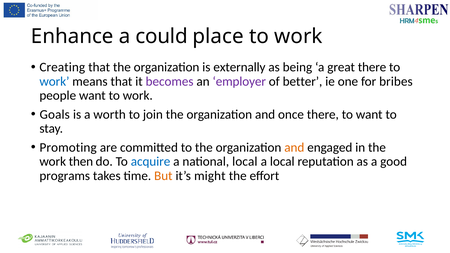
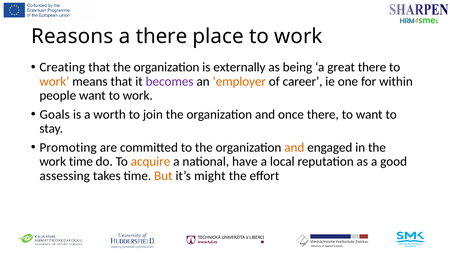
Enhance: Enhance -> Reasons (72, 36)
a could: could -> there (162, 36)
work colour: blue -> orange (54, 81)
employer colour: purple -> orange (239, 81)
better: better -> career (303, 81)
bribes: bribes -> within (396, 81)
work then: then -> time (81, 162)
acquire colour: blue -> orange (151, 162)
national local: local -> have (245, 162)
programs: programs -> assessing (65, 176)
